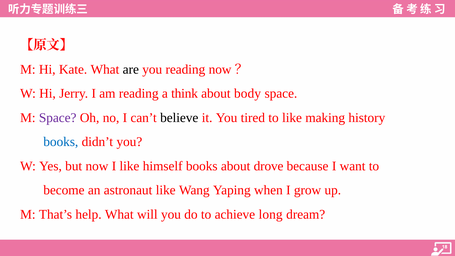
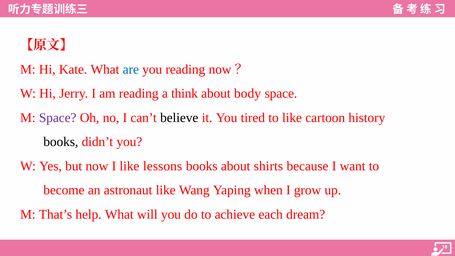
are colour: black -> blue (131, 69)
making: making -> cartoon (325, 118)
books colour: blue -> black (61, 142)
himself: himself -> lessons (163, 166)
drove: drove -> shirts (268, 166)
long: long -> each (271, 214)
